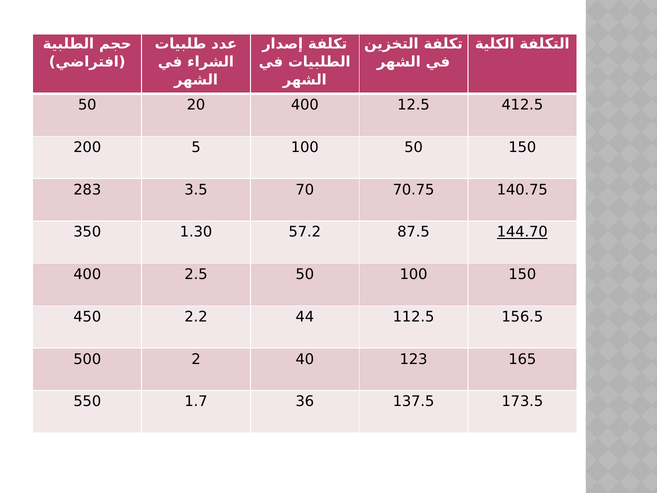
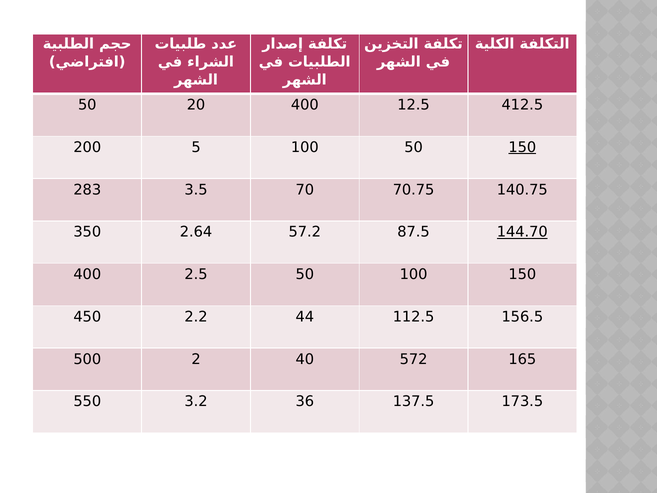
150 underline: none -> present (522, 147)
1.30: 1.30 -> 2.64 (196, 232)
123: 123 -> 572 (414, 359)
1.7: 1.7 -> 3.2 (196, 401)
